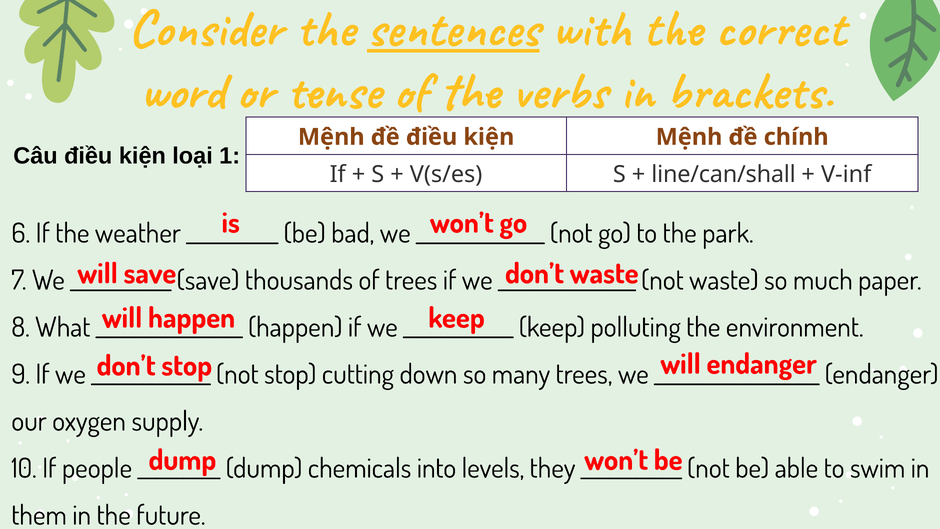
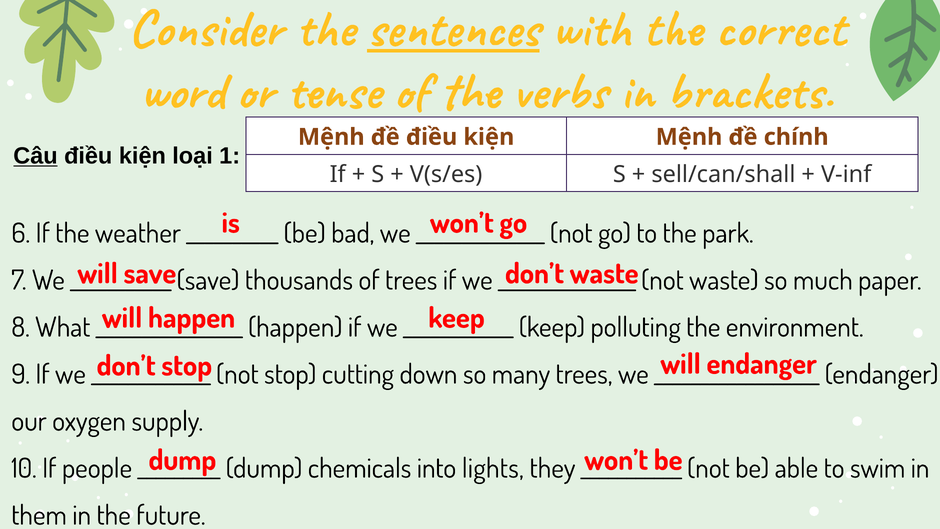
Câu underline: none -> present (35, 156)
line/can/shall: line/can/shall -> sell/can/shall (723, 174)
levels: levels -> lights (493, 468)
